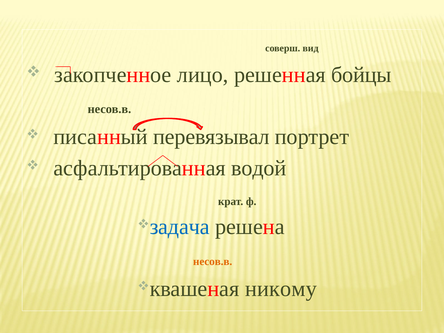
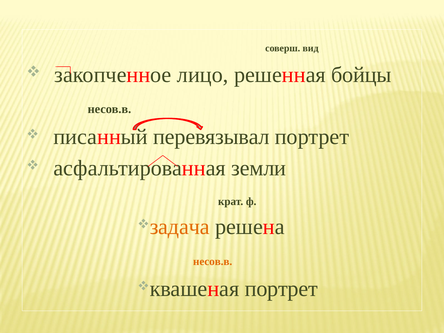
водой: водой -> земли (259, 168)
задача colour: blue -> orange (180, 227)
квашеная никому: никому -> портрет (281, 289)
